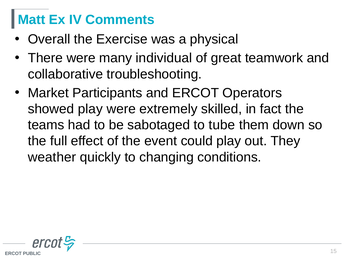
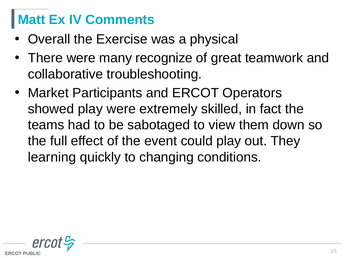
individual: individual -> recognize (164, 58)
tube: tube -> view (222, 125)
weather: weather -> learning (52, 158)
